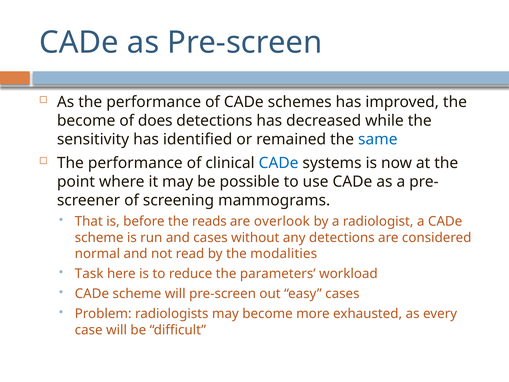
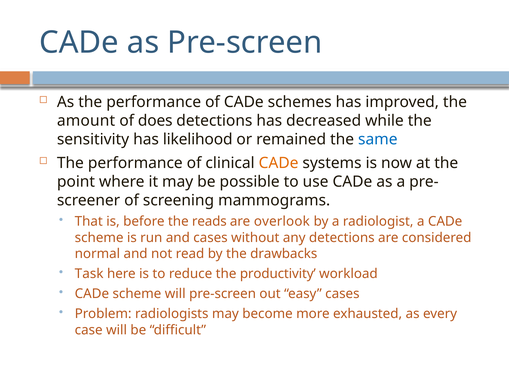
become: become -> amount (86, 121)
identified: identified -> likelihood (198, 139)
CADe colour: blue -> orange (279, 163)
modalities: modalities -> drawbacks (284, 254)
parameters: parameters -> productivity (278, 274)
